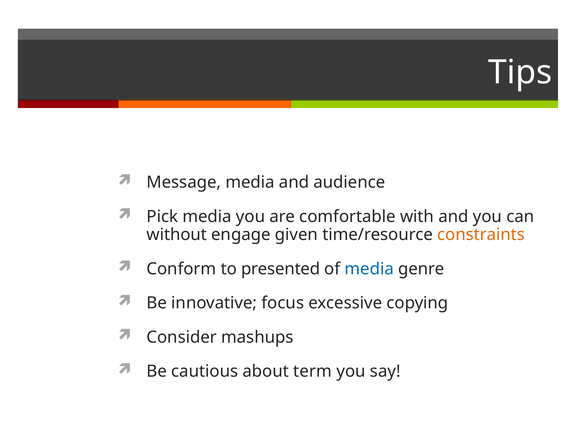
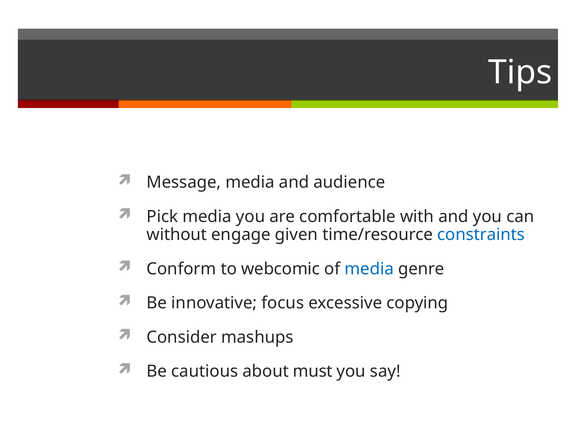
constraints colour: orange -> blue (481, 235)
presented: presented -> webcomic (281, 269)
term: term -> must (313, 371)
